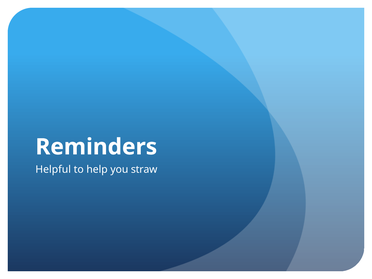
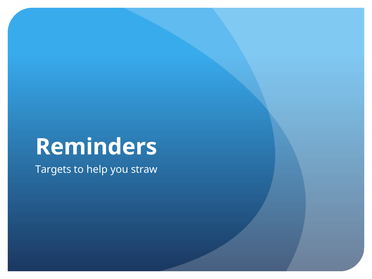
Helpful: Helpful -> Targets (53, 169)
